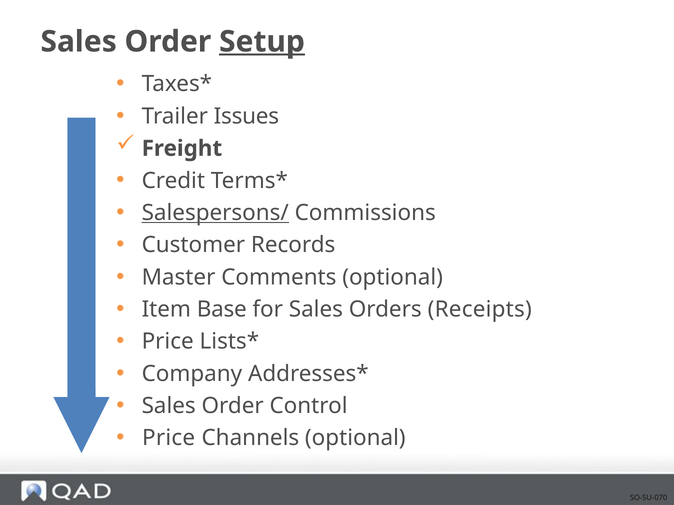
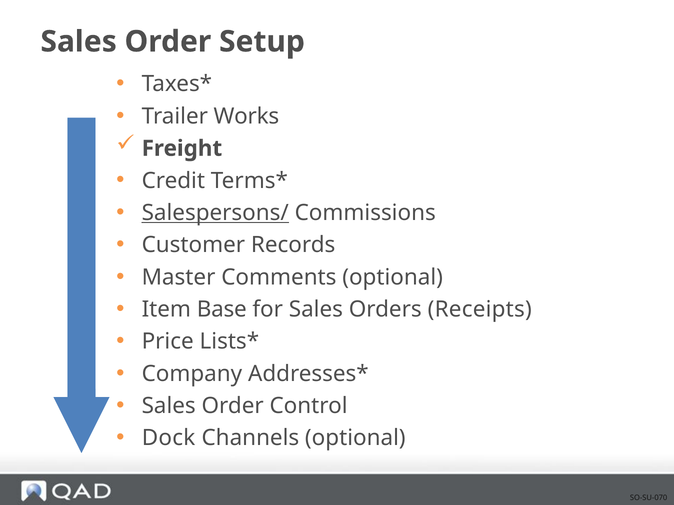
Setup underline: present -> none (262, 42)
Issues: Issues -> Works (246, 116)
Price: Price -> Dock (169, 439)
